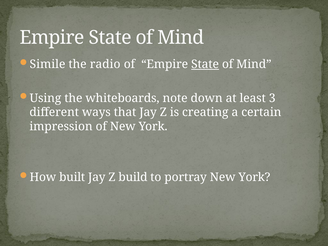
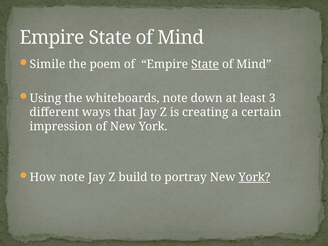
radio: radio -> poem (105, 64)
How built: built -> note (72, 177)
York underline: none -> present (254, 177)
